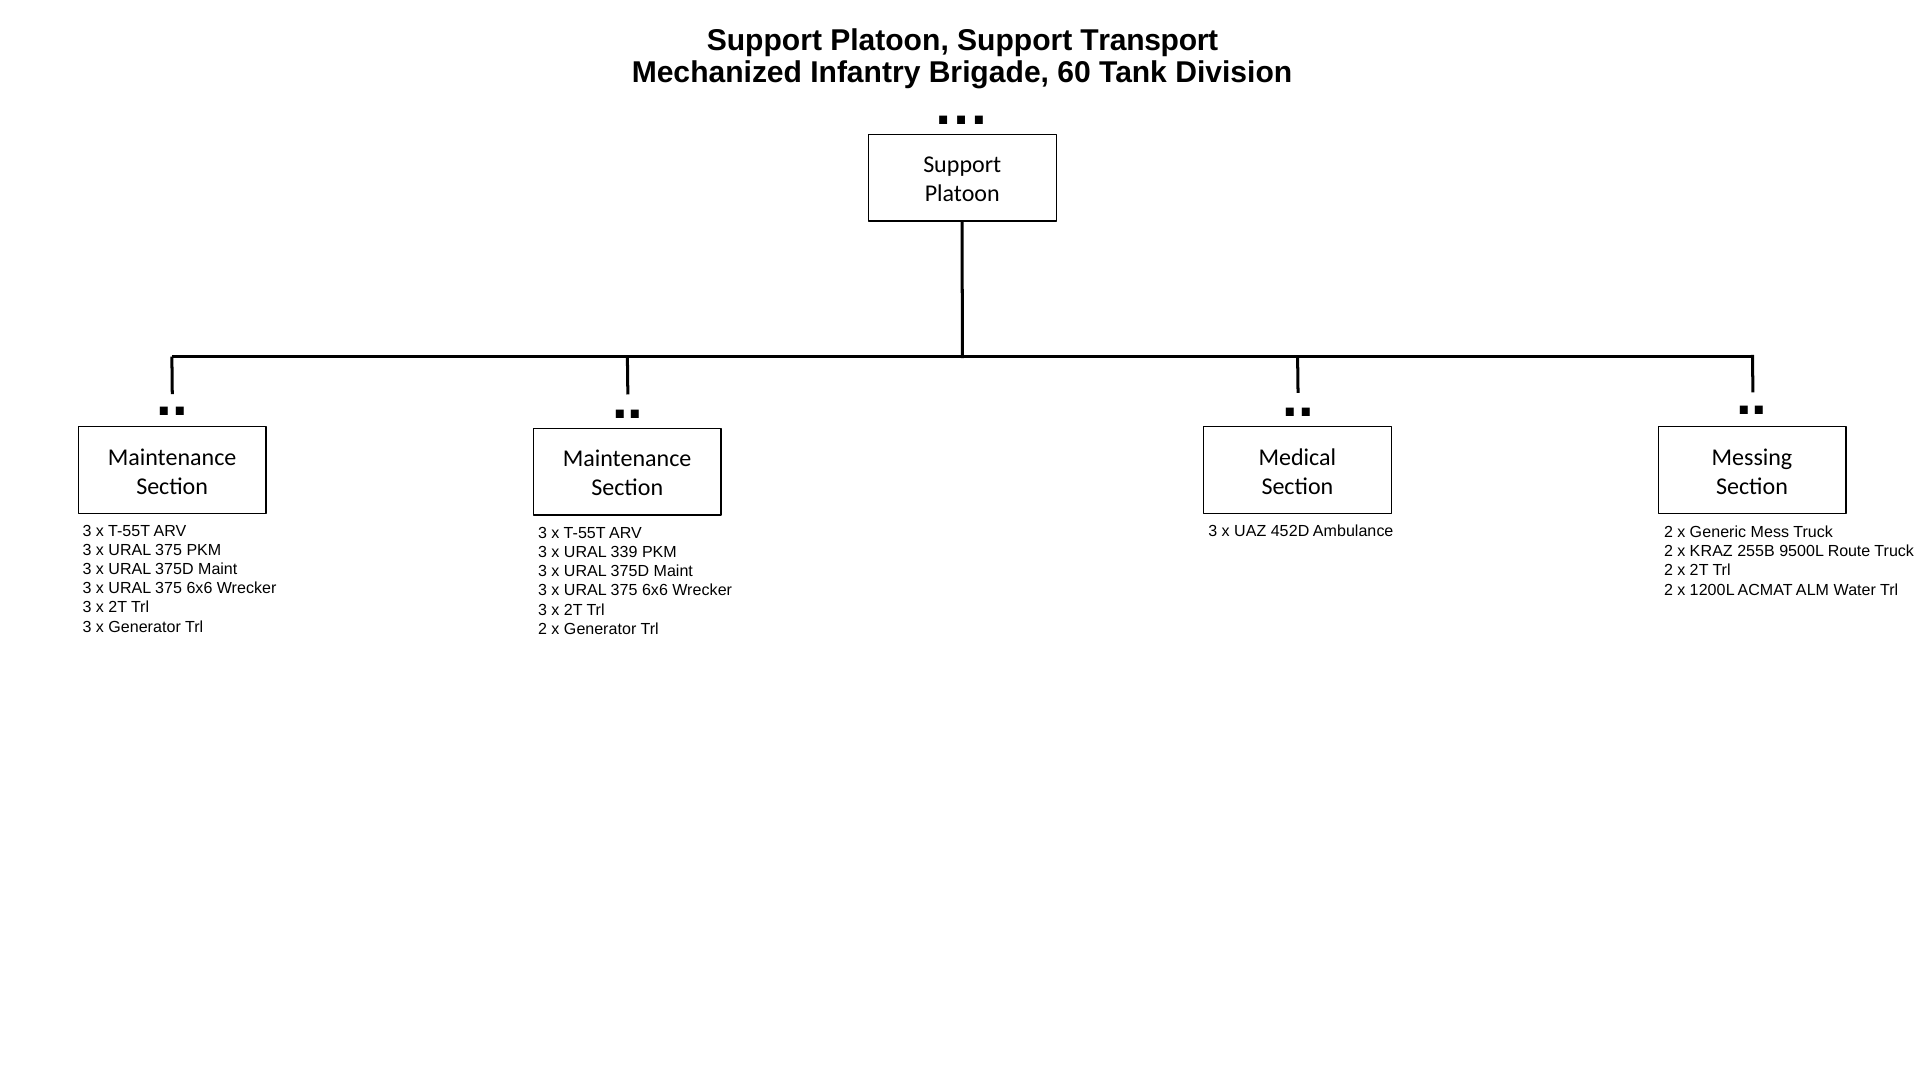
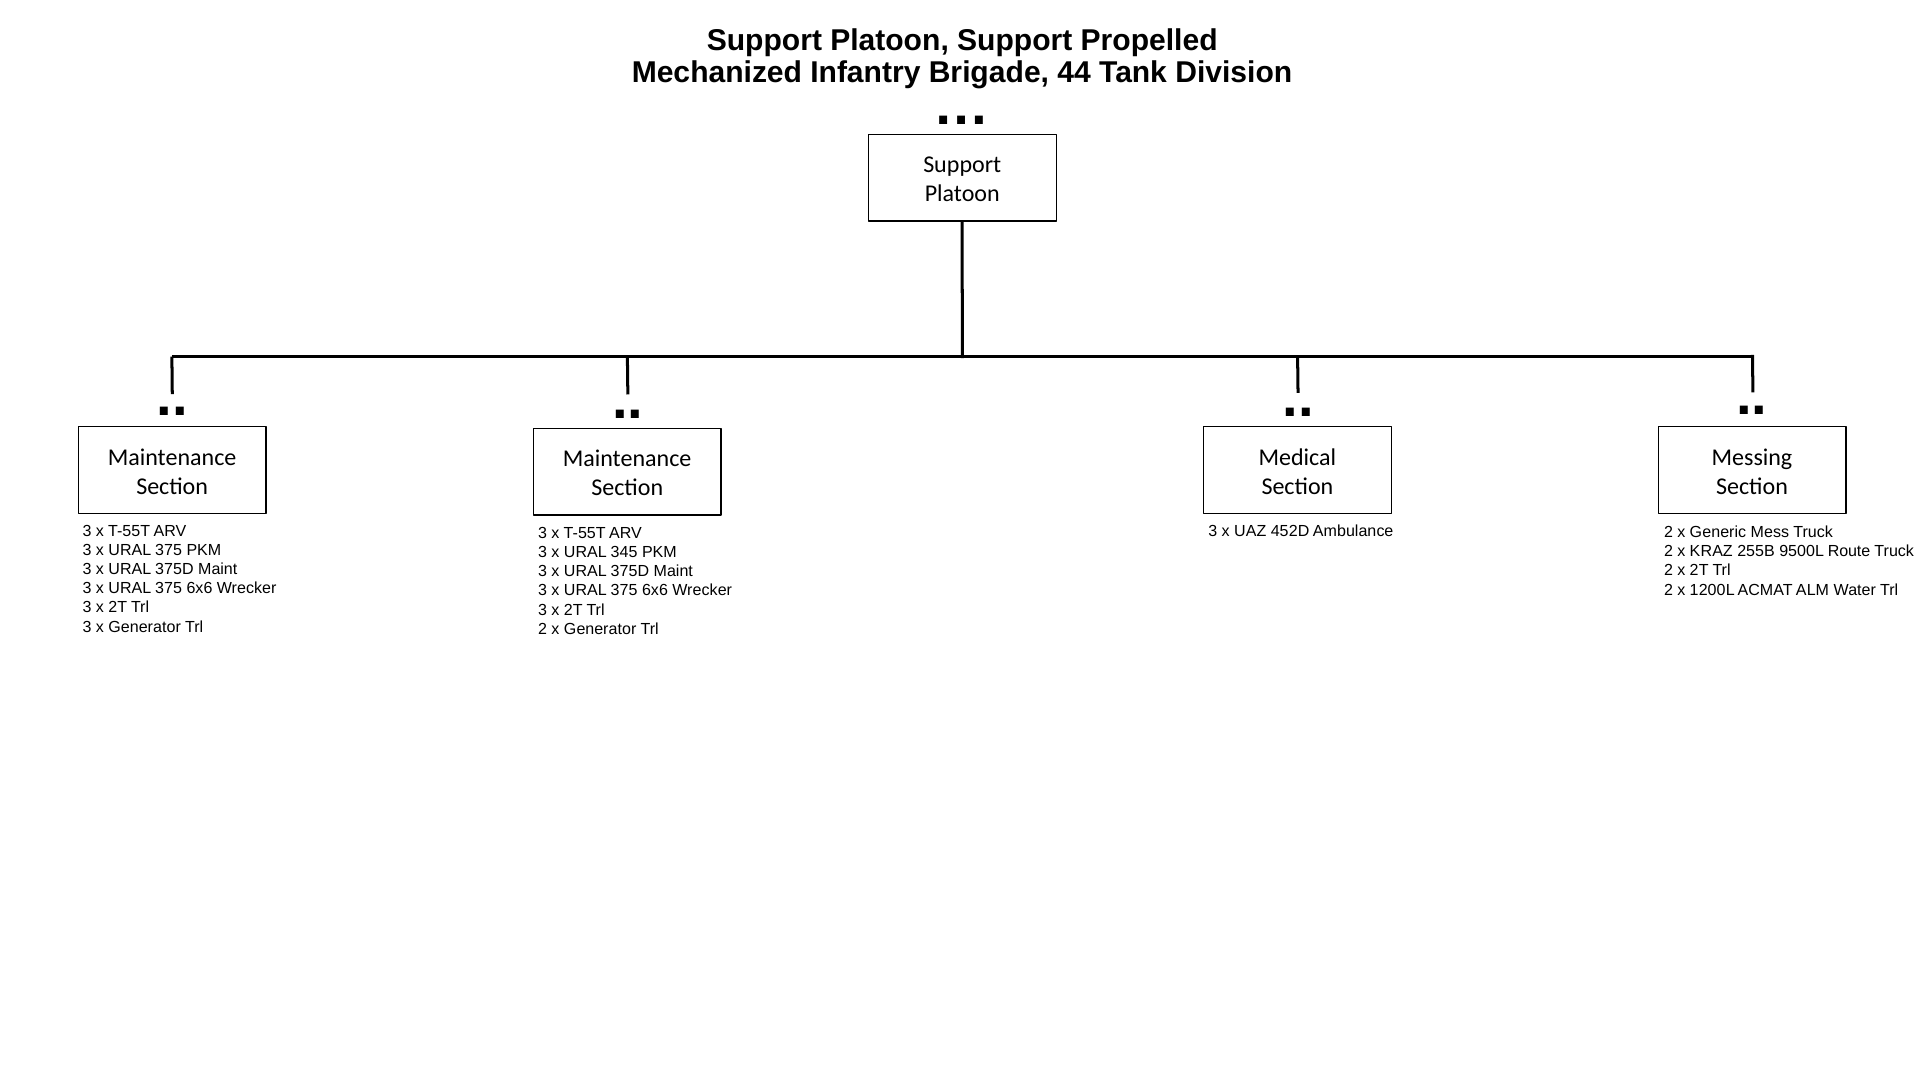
Transport: Transport -> Propelled (1149, 40)
60: 60 -> 44 (1074, 73)
339: 339 -> 345 (624, 552)
